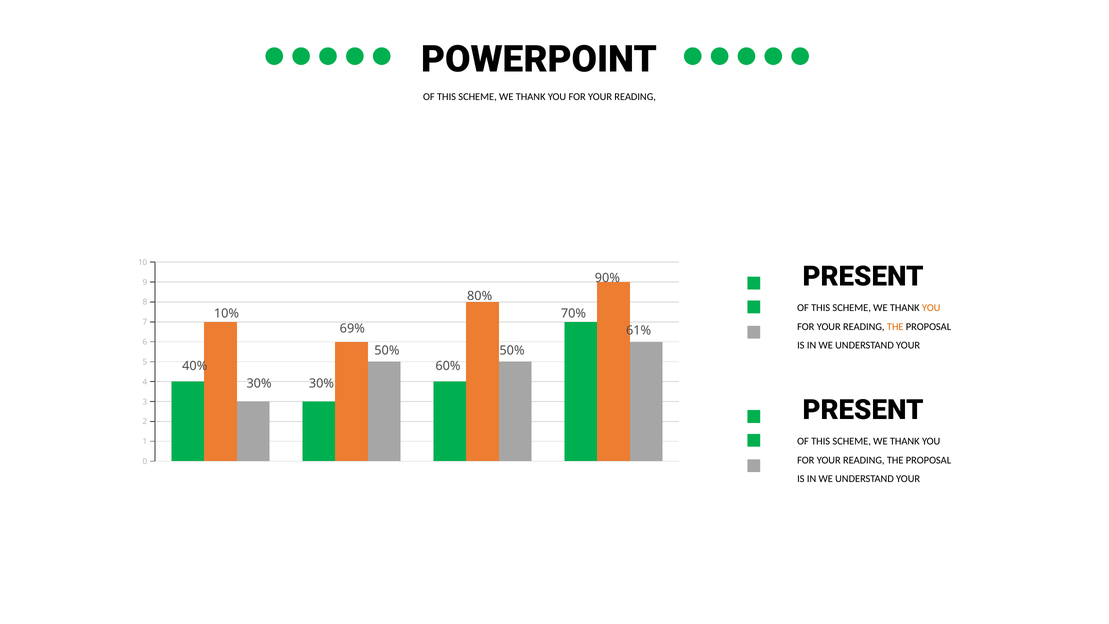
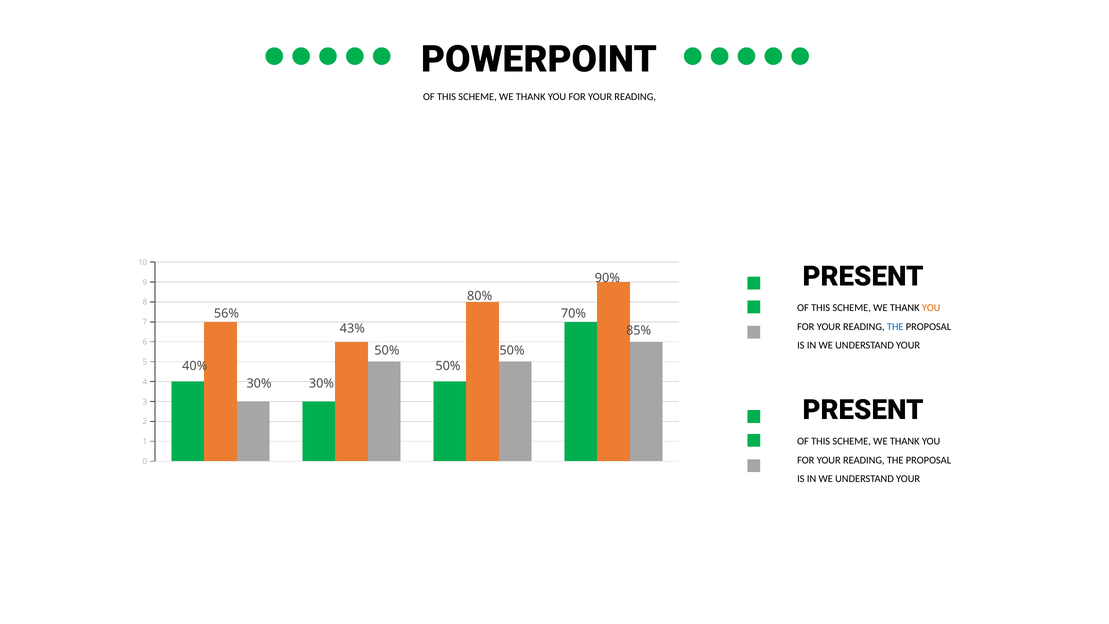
10%: 10% -> 56% (226, 313)
THE colour: orange -> blue (895, 327)
69%: 69% -> 43% (352, 329)
61%: 61% -> 85% (639, 331)
60%: 60% -> 50% (448, 366)
